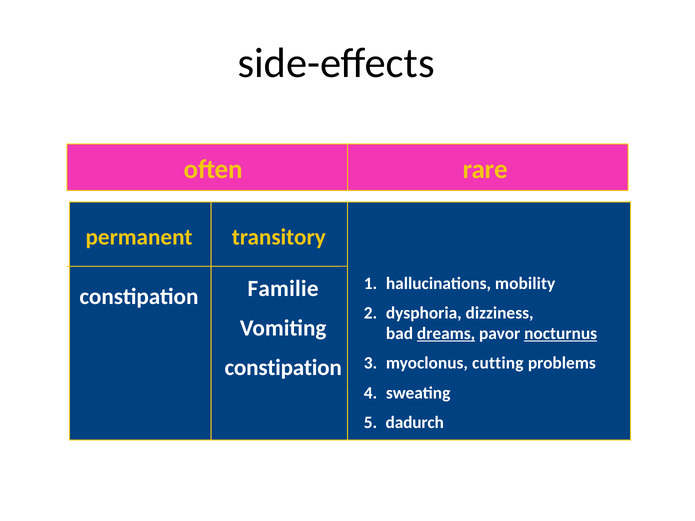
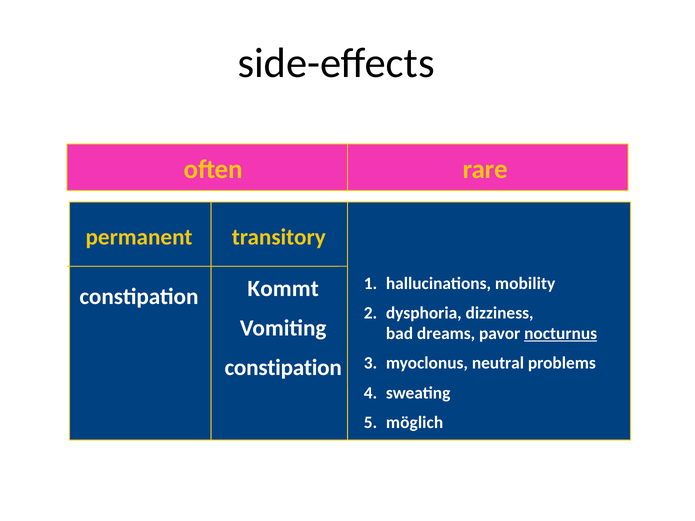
Familie: Familie -> Kommt (283, 289)
dreams underline: present -> none (446, 334)
cutting: cutting -> neutral (498, 363)
dadurch: dadurch -> möglich (415, 423)
